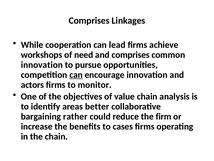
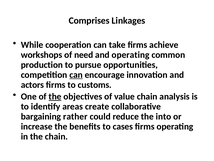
lead: lead -> take (117, 45)
and comprises: comprises -> operating (131, 55)
innovation: innovation -> production (42, 65)
monitor: monitor -> customs (95, 85)
the underline: none -> present (55, 96)
better: better -> create (97, 106)
firm: firm -> into (163, 116)
